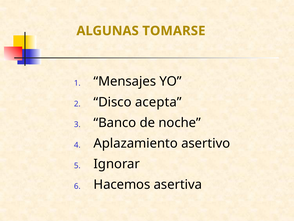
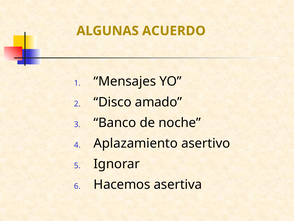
TOMARSE: TOMARSE -> ACUERDO (174, 31)
acepta: acepta -> amado (159, 102)
